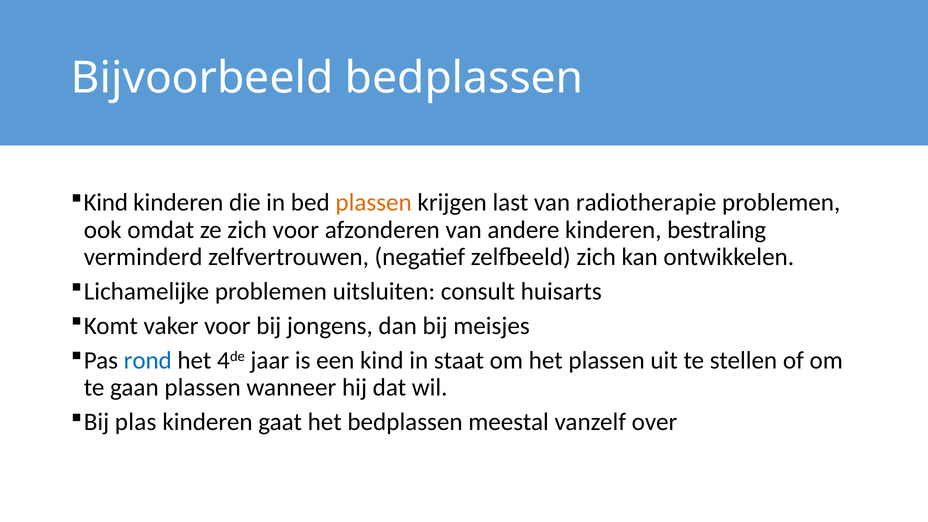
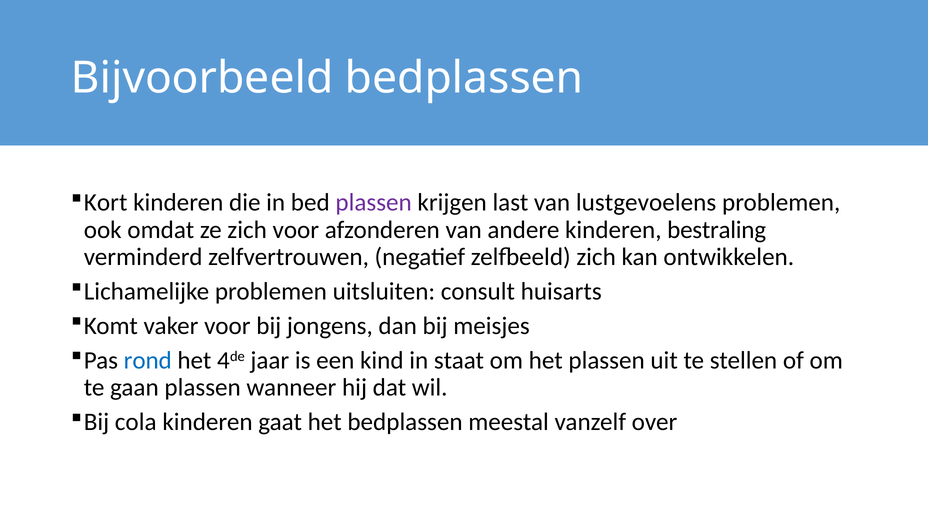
Kind: Kind -> Kort (106, 203)
plassen colour: orange -> purple (374, 203)
radiotherapie: radiotherapie -> lustgevoelens (646, 203)
plas: plas -> cola (136, 422)
